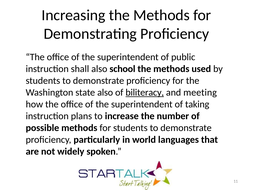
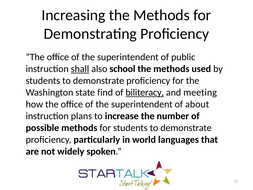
shall underline: none -> present (80, 69)
state also: also -> find (105, 92)
taking: taking -> about (197, 104)
